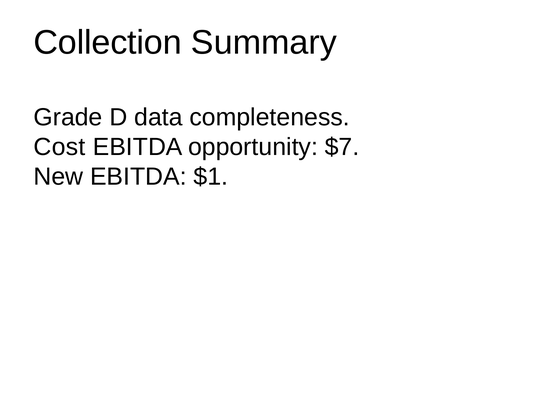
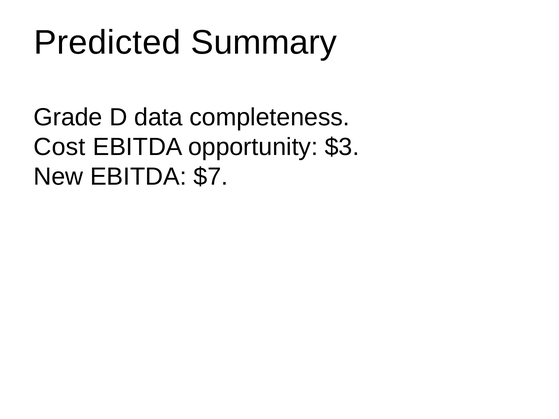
Collection: Collection -> Predicted (107, 42)
$7: $7 -> $3 (342, 147)
$1: $1 -> $7 (211, 177)
